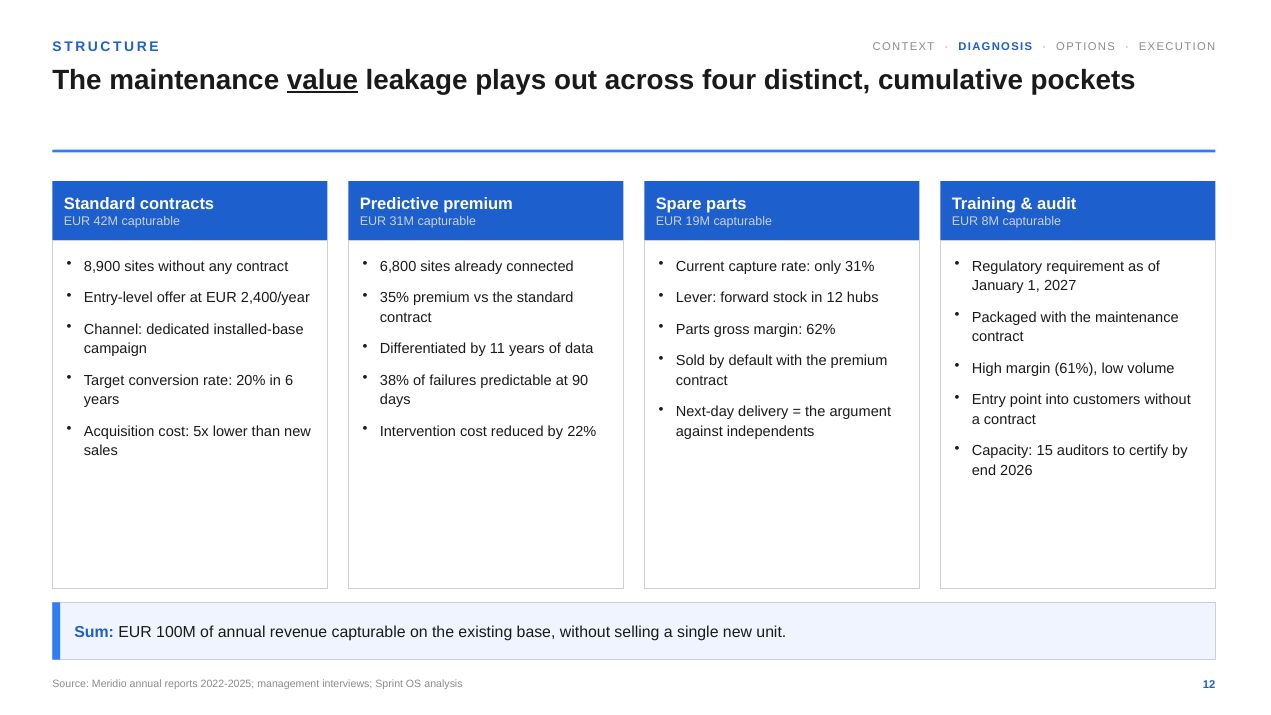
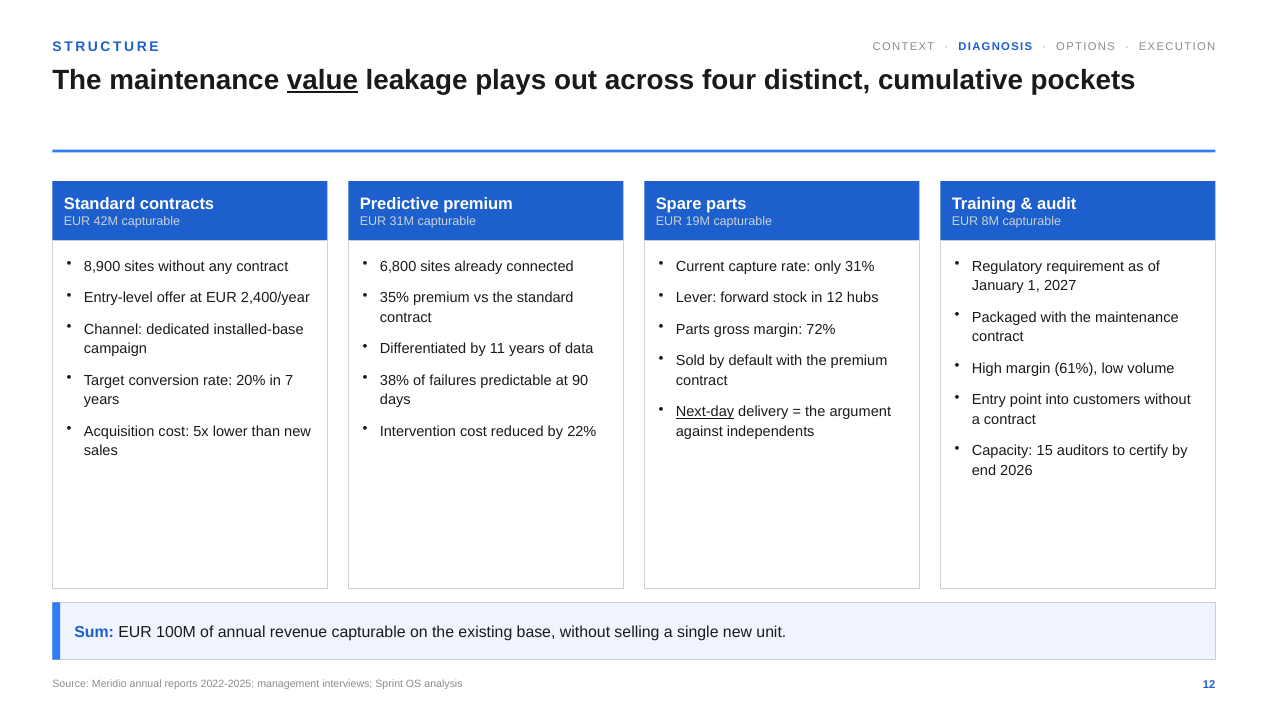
62%: 62% -> 72% (821, 329)
6: 6 -> 7 (289, 380)
Next-day underline: none -> present (705, 412)
